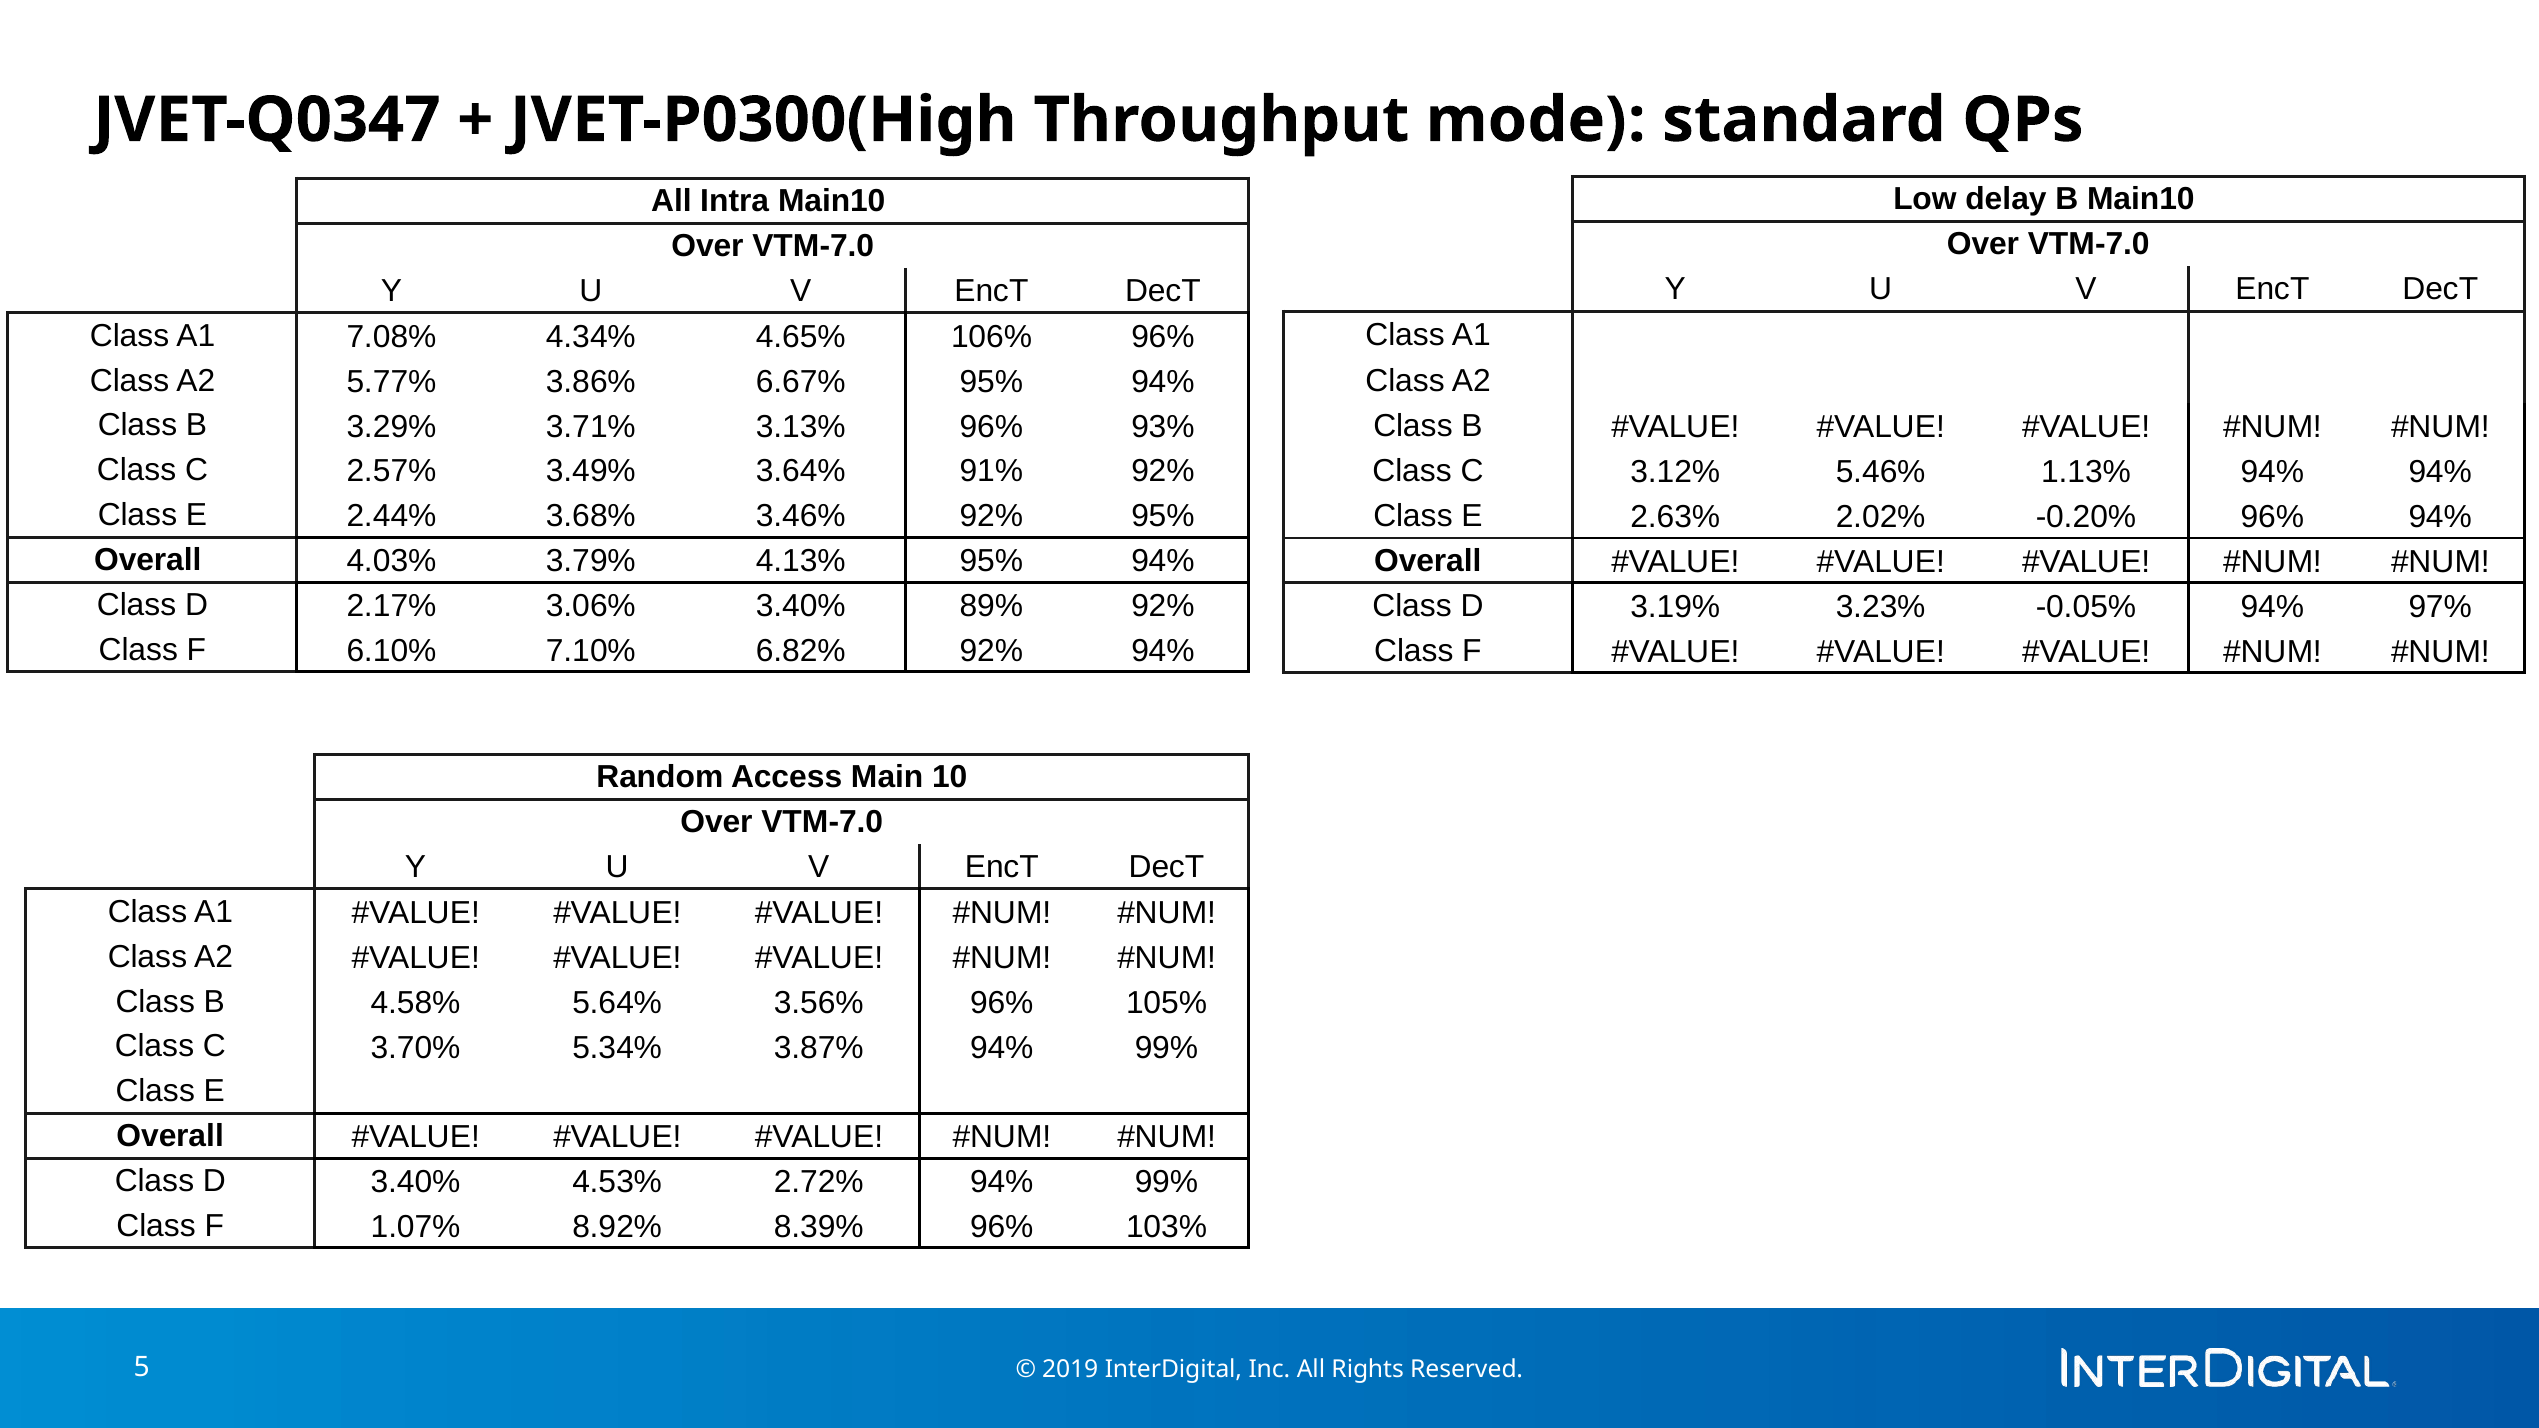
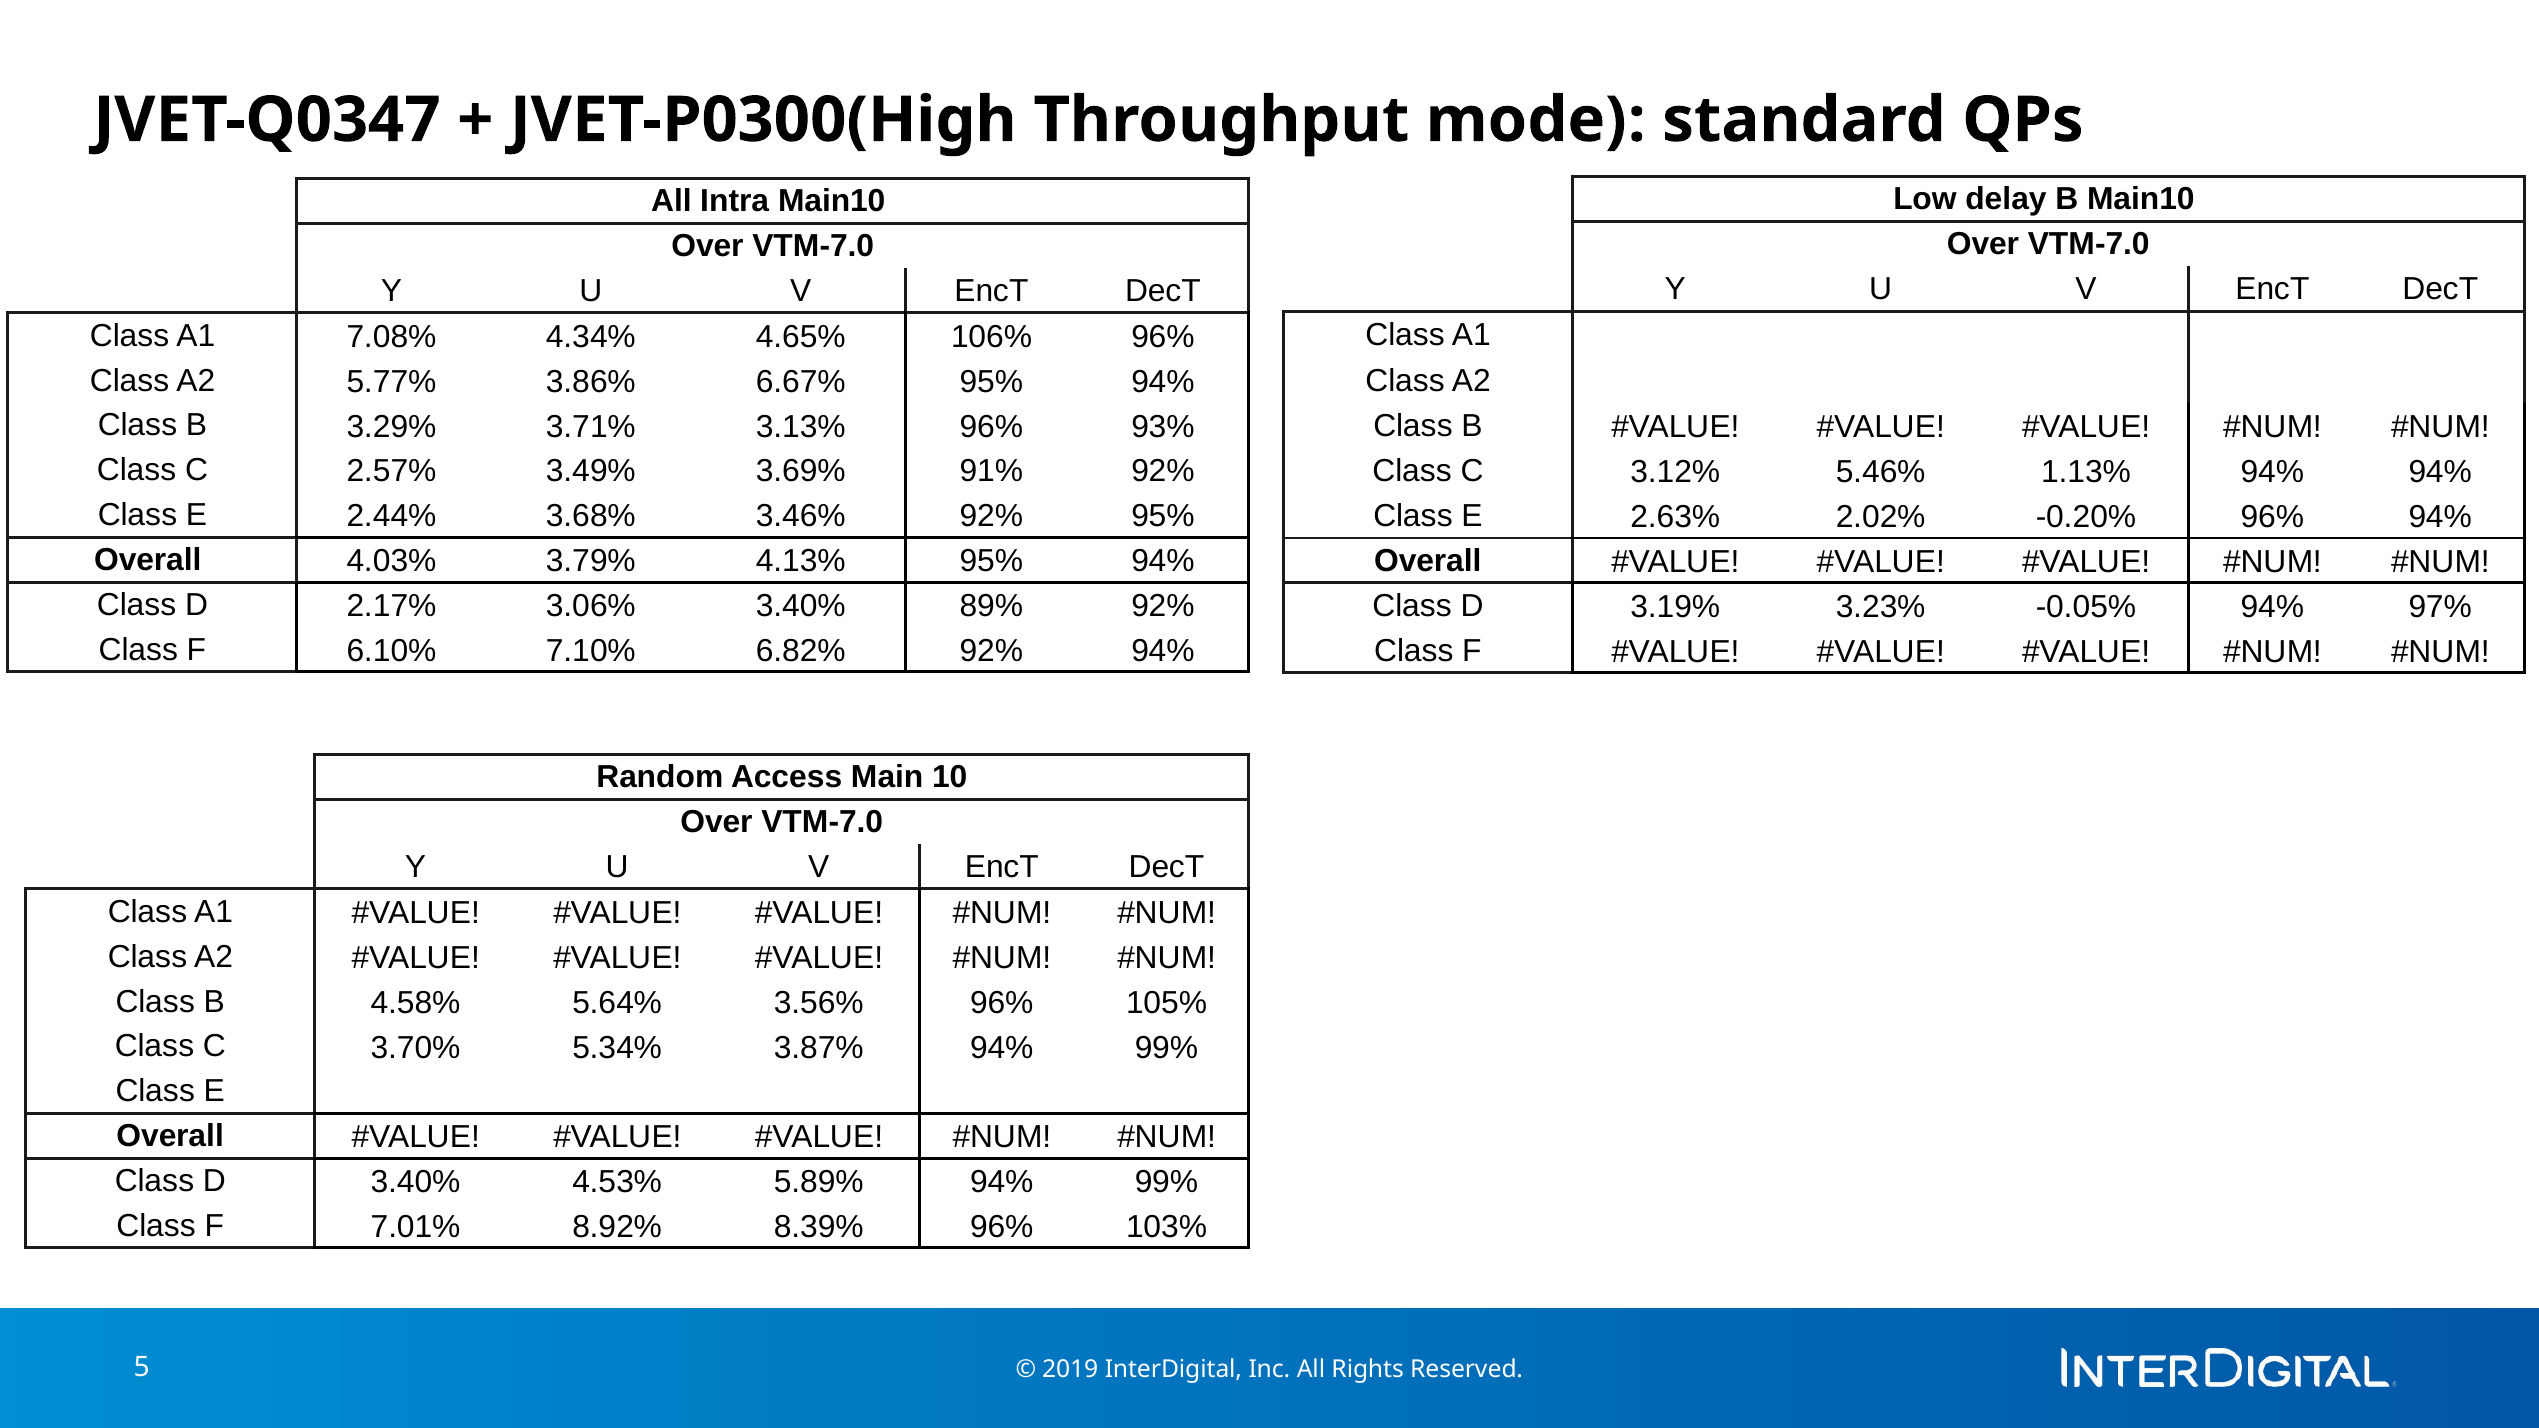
3.64%: 3.64% -> 3.69% (801, 472)
2.72%: 2.72% -> 5.89% (819, 1182)
1.07%: 1.07% -> 7.01% (416, 1227)
